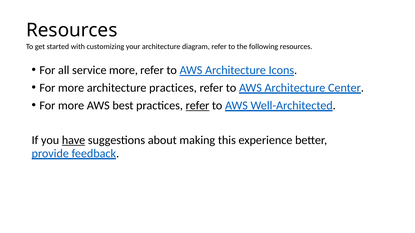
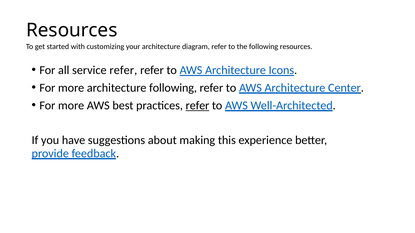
service more: more -> refer (123, 70)
architecture practices: practices -> following (173, 88)
have underline: present -> none (74, 140)
